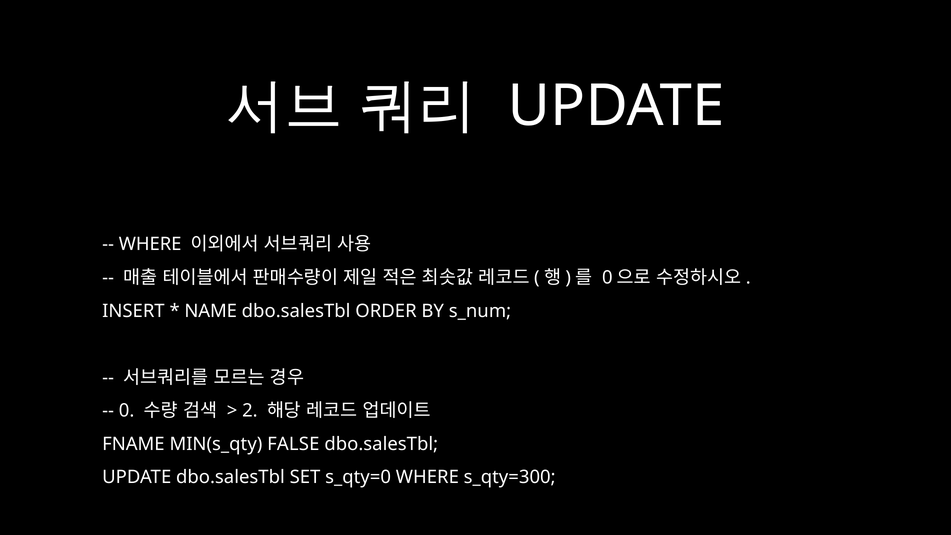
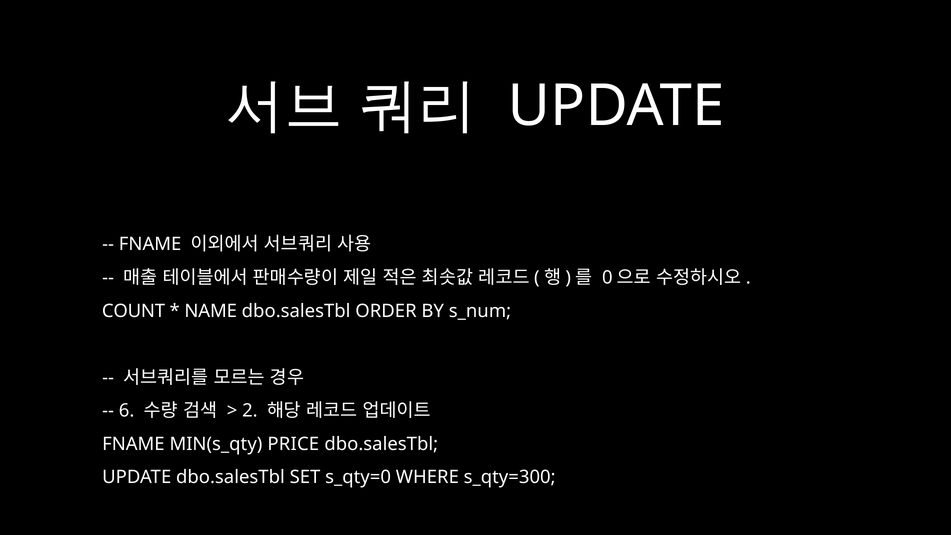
WHERE: WHERE -> FNAME (150, 244)
INSERT: INSERT -> COUNT (134, 311)
0: 0 -> 6 (127, 411)
FALSE: FALSE -> PRICE (293, 444)
